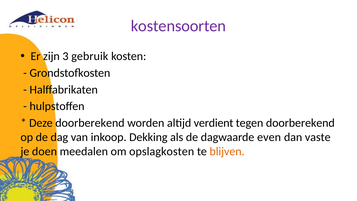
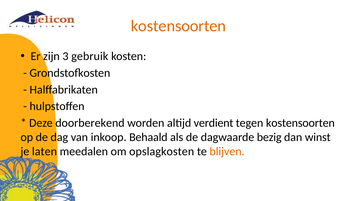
kostensoorten colour: purple -> orange (178, 26)
tegen doorberekend: doorberekend -> kostensoorten (300, 123)
Dekking: Dekking -> Behaald (148, 137)
even: even -> bezig (269, 137)
vaste: vaste -> winst (318, 137)
doen: doen -> laten (44, 151)
